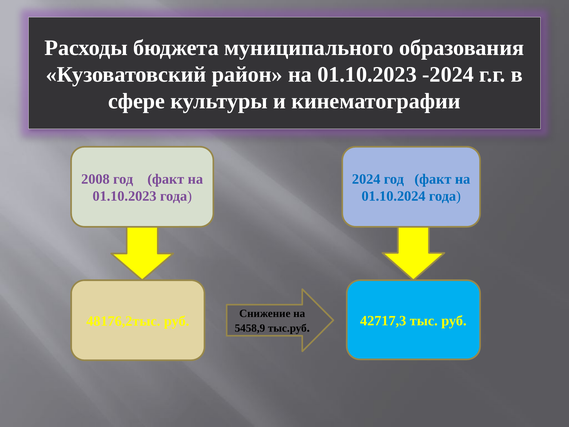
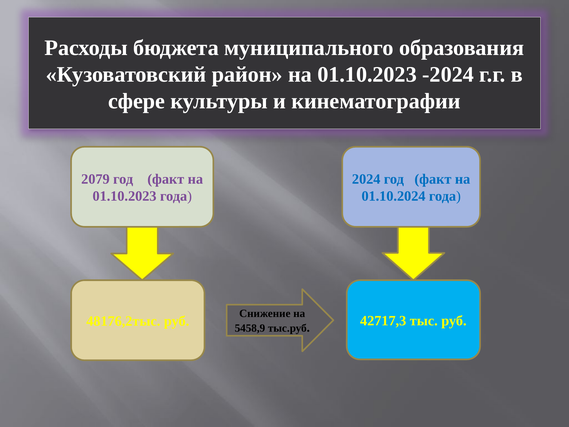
2008: 2008 -> 2079 (95, 179)
